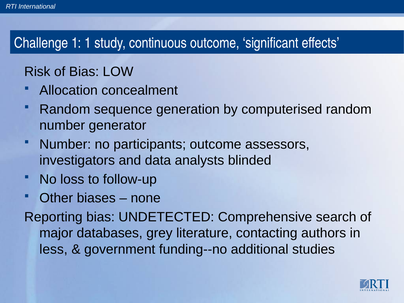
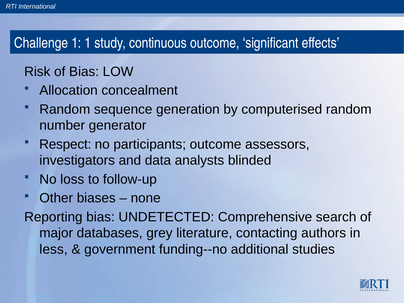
Number: Number -> Respect (65, 144)
